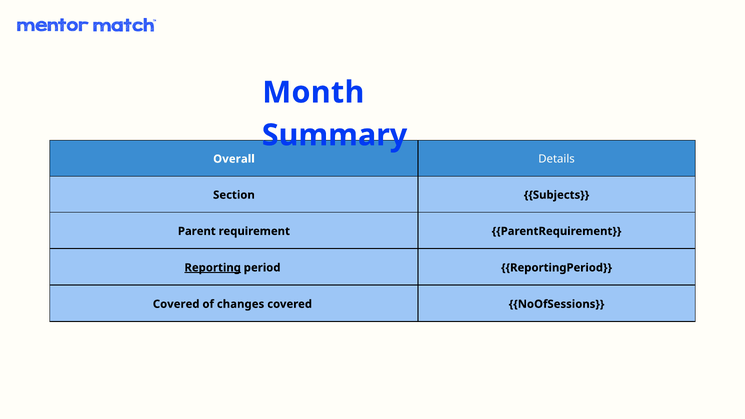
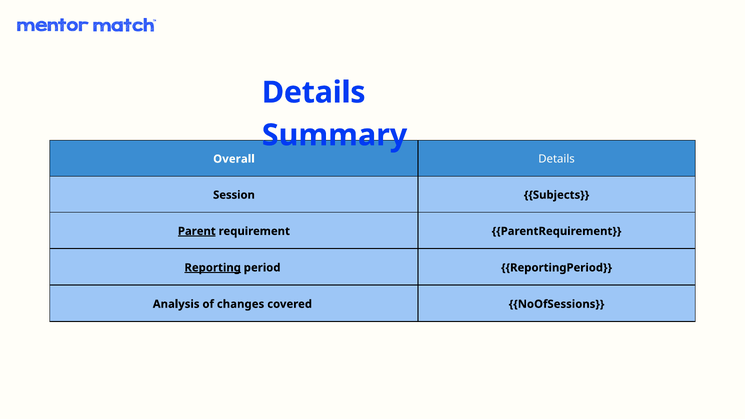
Month: Month -> Details (314, 92)
Section: Section -> Session (234, 195)
Parent underline: none -> present (197, 231)
Covered: Covered -> Analysis (176, 304)
